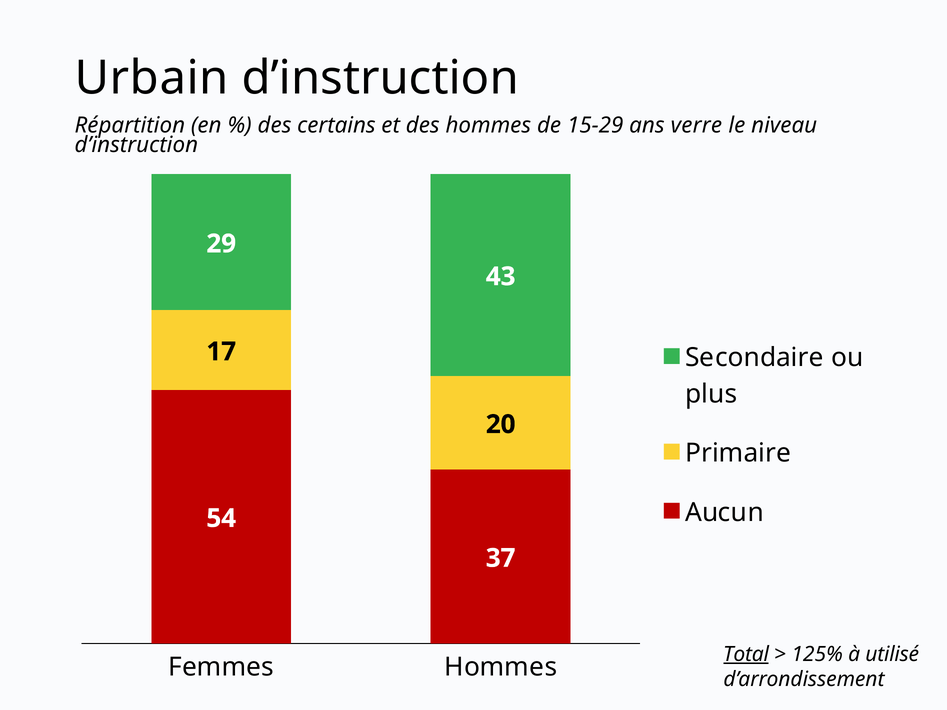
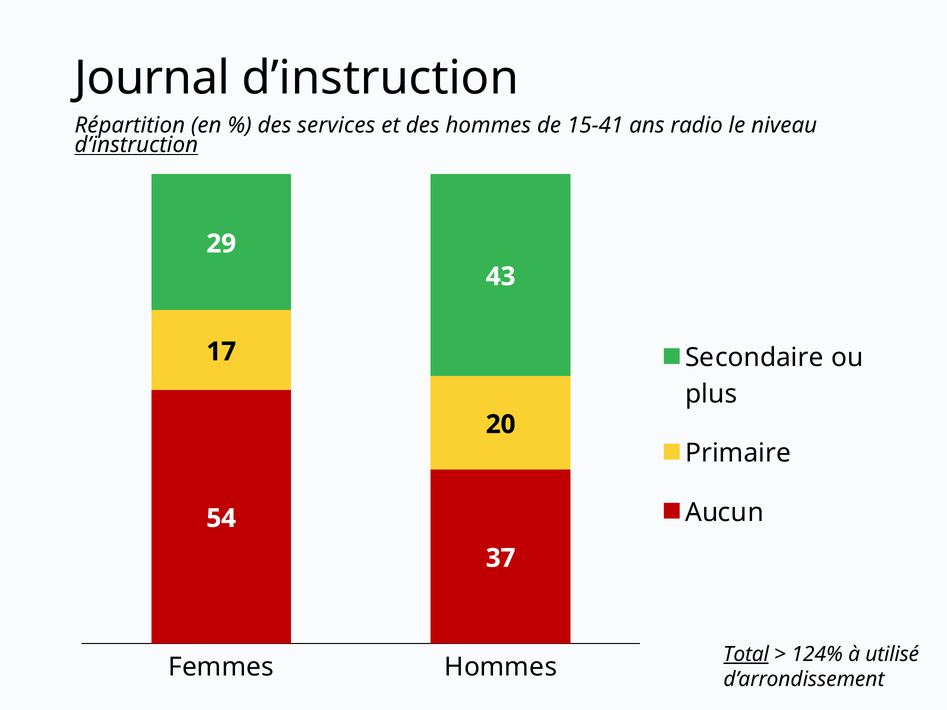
Urbain: Urbain -> Journal (152, 78)
certains: certains -> services (336, 126)
15-29: 15-29 -> 15-41 (595, 126)
verre: verre -> radio (697, 126)
d’instruction underline: none -> present (136, 145)
125%: 125% -> 124% (817, 654)
